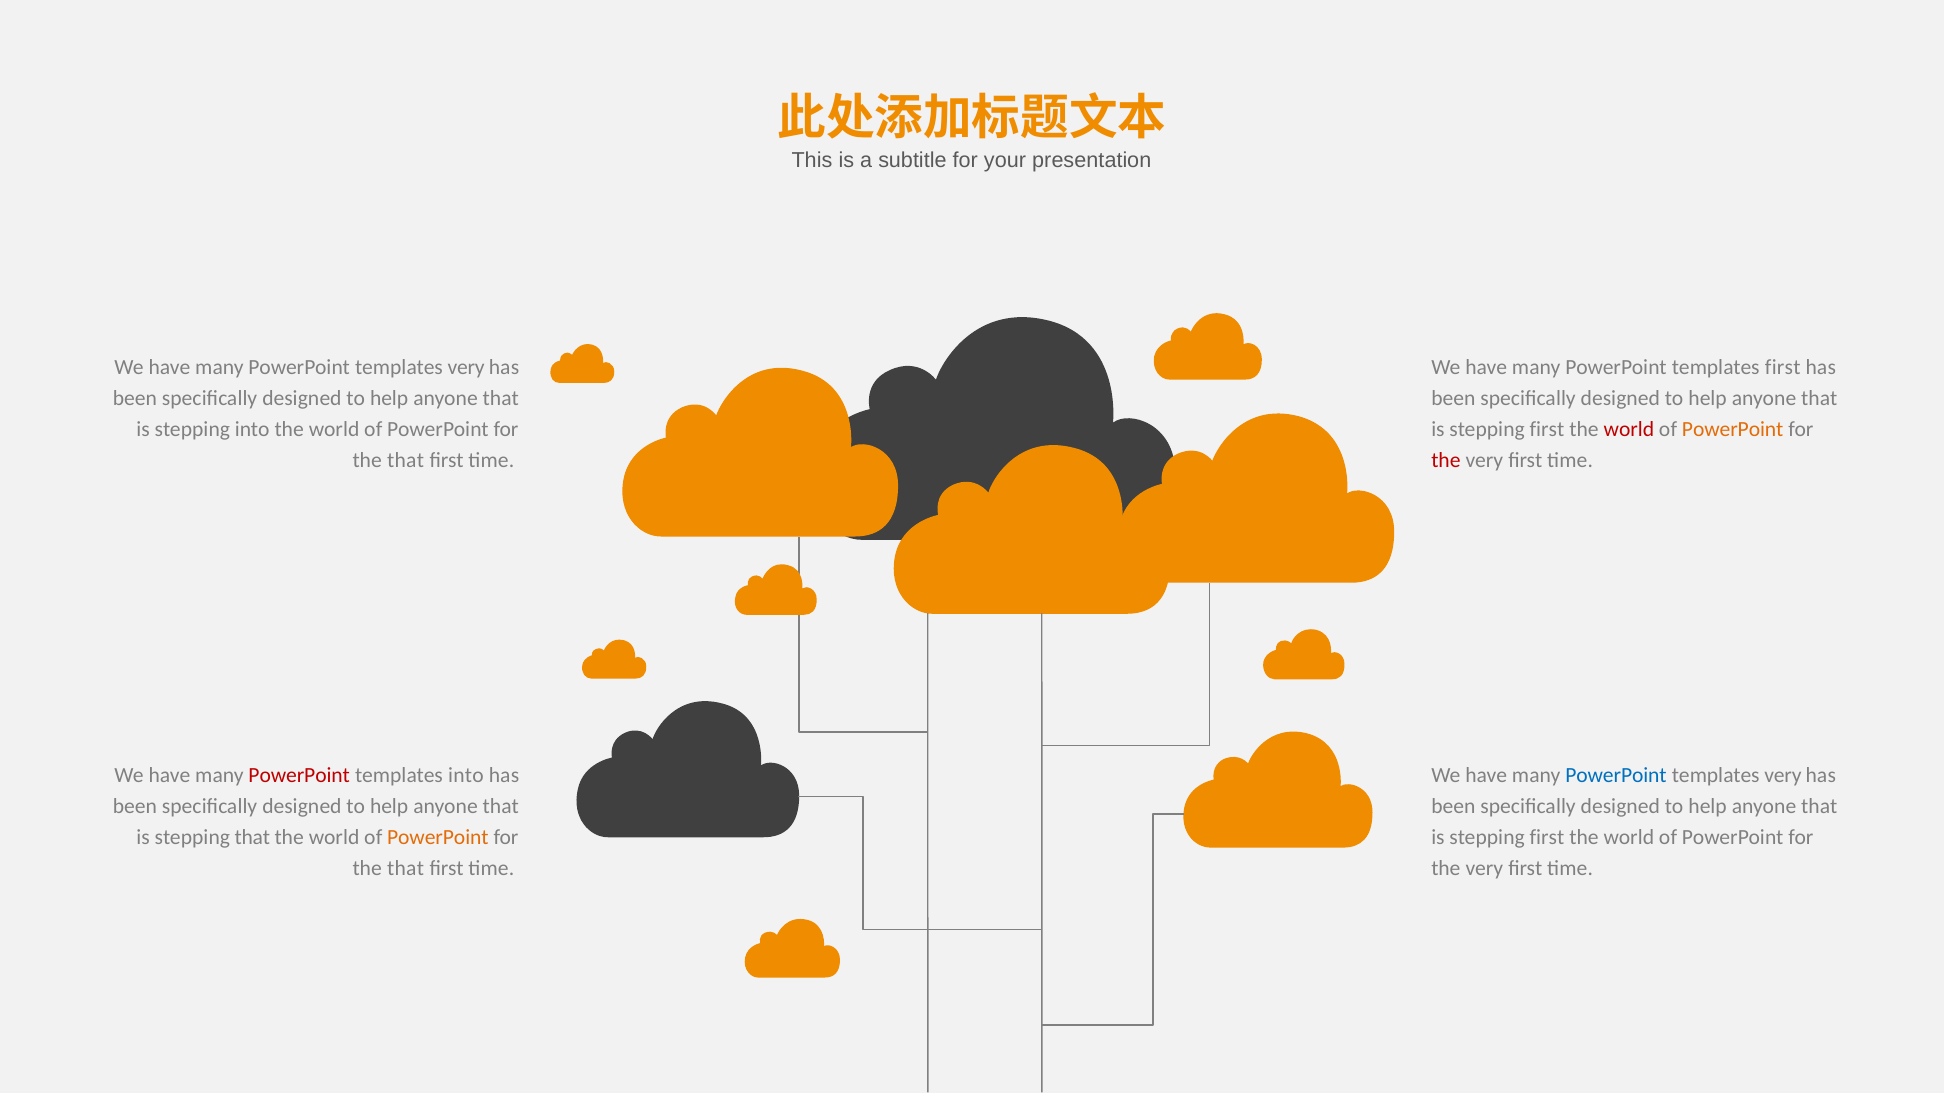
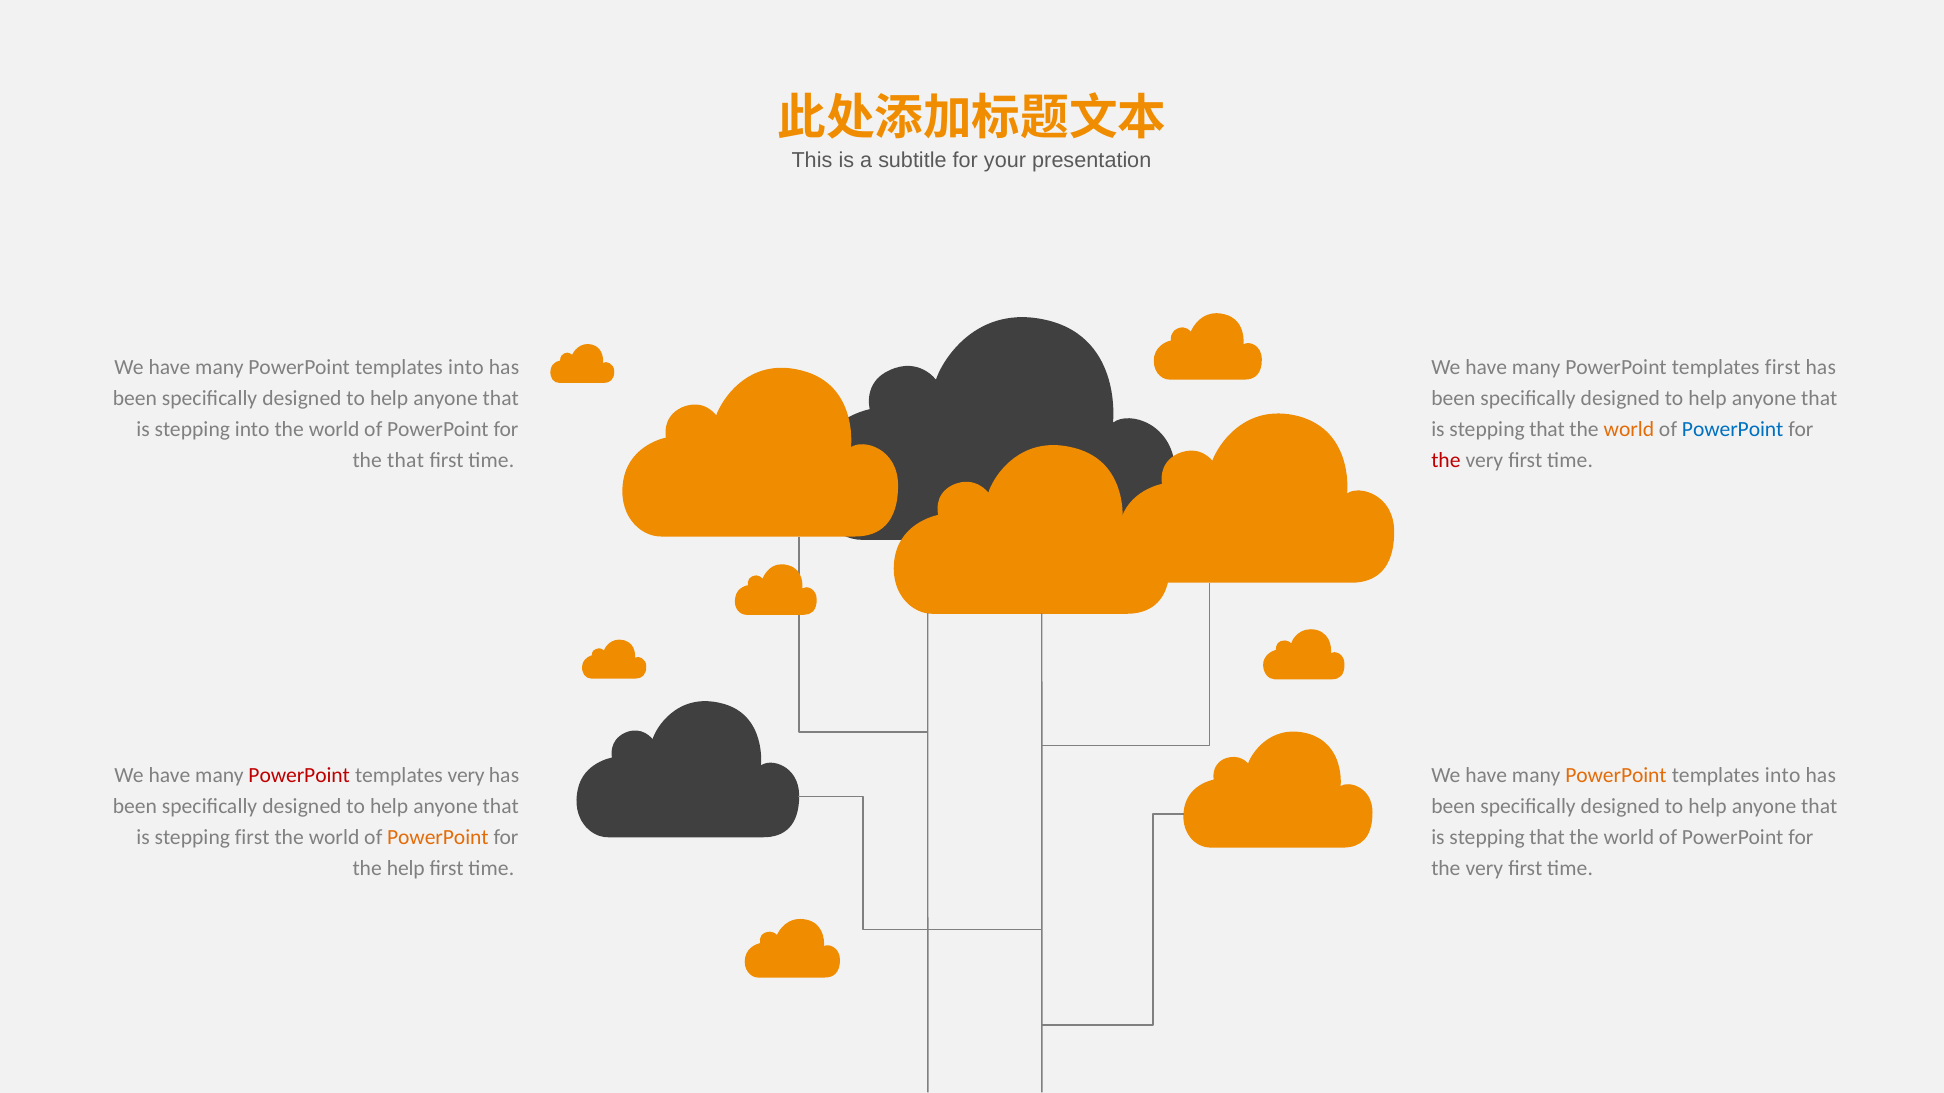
very: very -> into (466, 367)
first: first -> that (1547, 429)
world colour: red -> orange (1629, 429)
PowerPoint colour: orange -> blue (1733, 429)
templates into: into -> very (466, 775)
PowerPoint colour: blue -> orange (1616, 775)
very: very -> into (1783, 775)
stepping that: that -> first (252, 837)
first: first -> that (1547, 837)
that: that -> help (406, 868)
